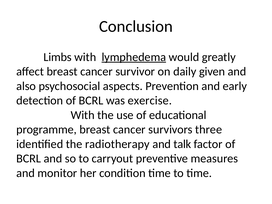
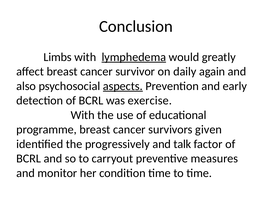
given: given -> again (212, 72)
aspects underline: none -> present (123, 86)
three: three -> given (209, 130)
radiotherapy: radiotherapy -> progressively (117, 144)
